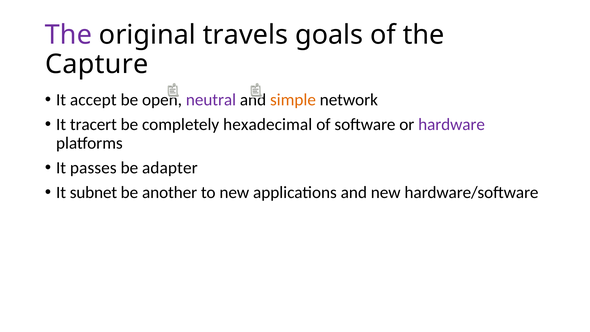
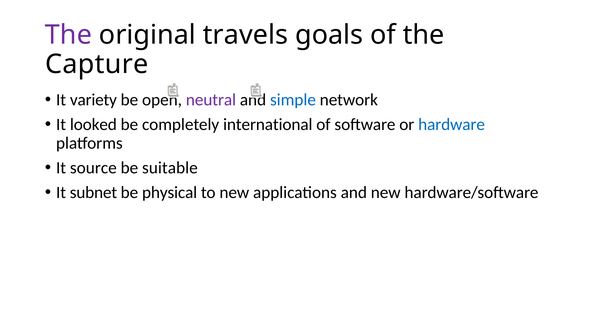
accept: accept -> variety (93, 100)
simple colour: orange -> blue (293, 100)
tracert: tracert -> looked (93, 124)
hexadecimal: hexadecimal -> international (268, 124)
hardware colour: purple -> blue (452, 124)
passes: passes -> source (93, 168)
adapter: adapter -> suitable (170, 168)
another: another -> physical (170, 193)
